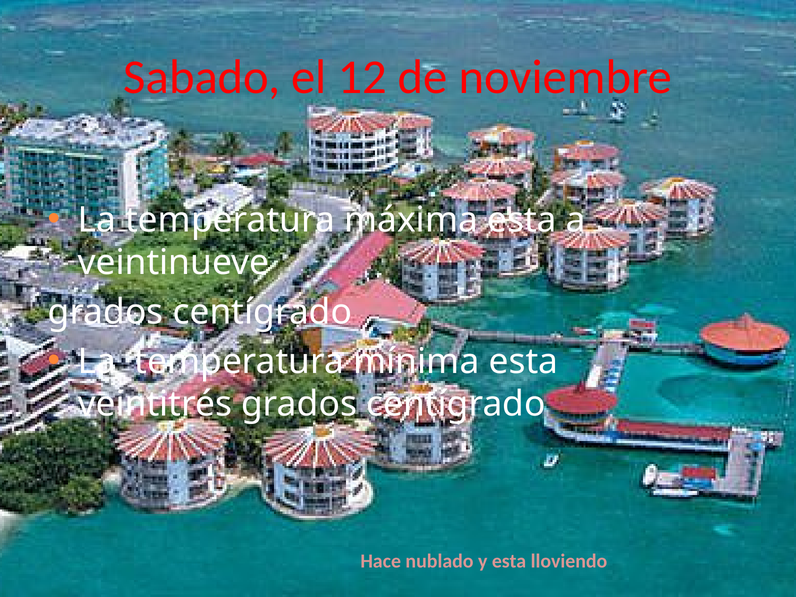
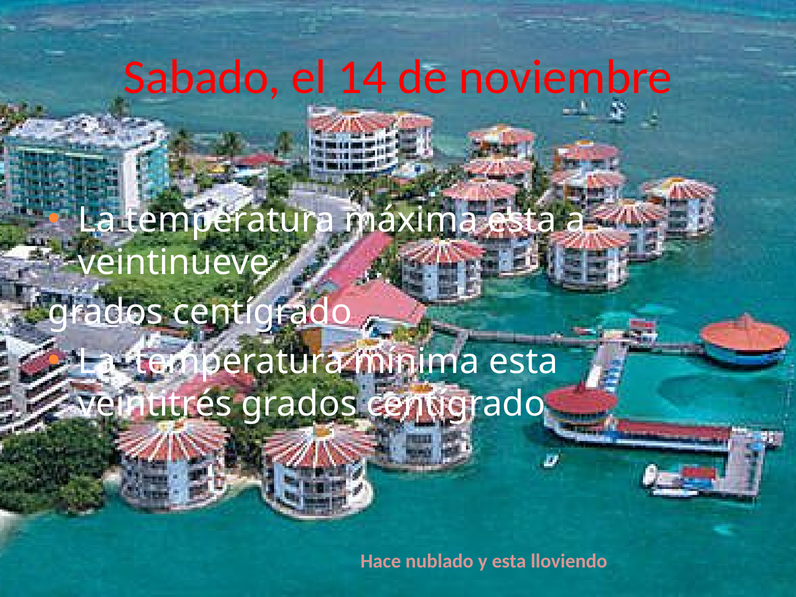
12: 12 -> 14 (362, 77)
